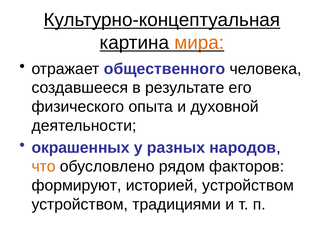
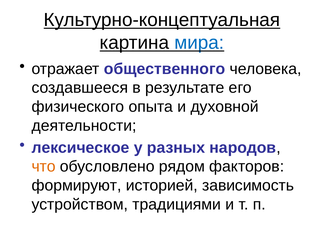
мира colour: orange -> blue (199, 43)
окрашенных: окрашенных -> лексическое (81, 148)
историей устройством: устройством -> зависимость (248, 185)
